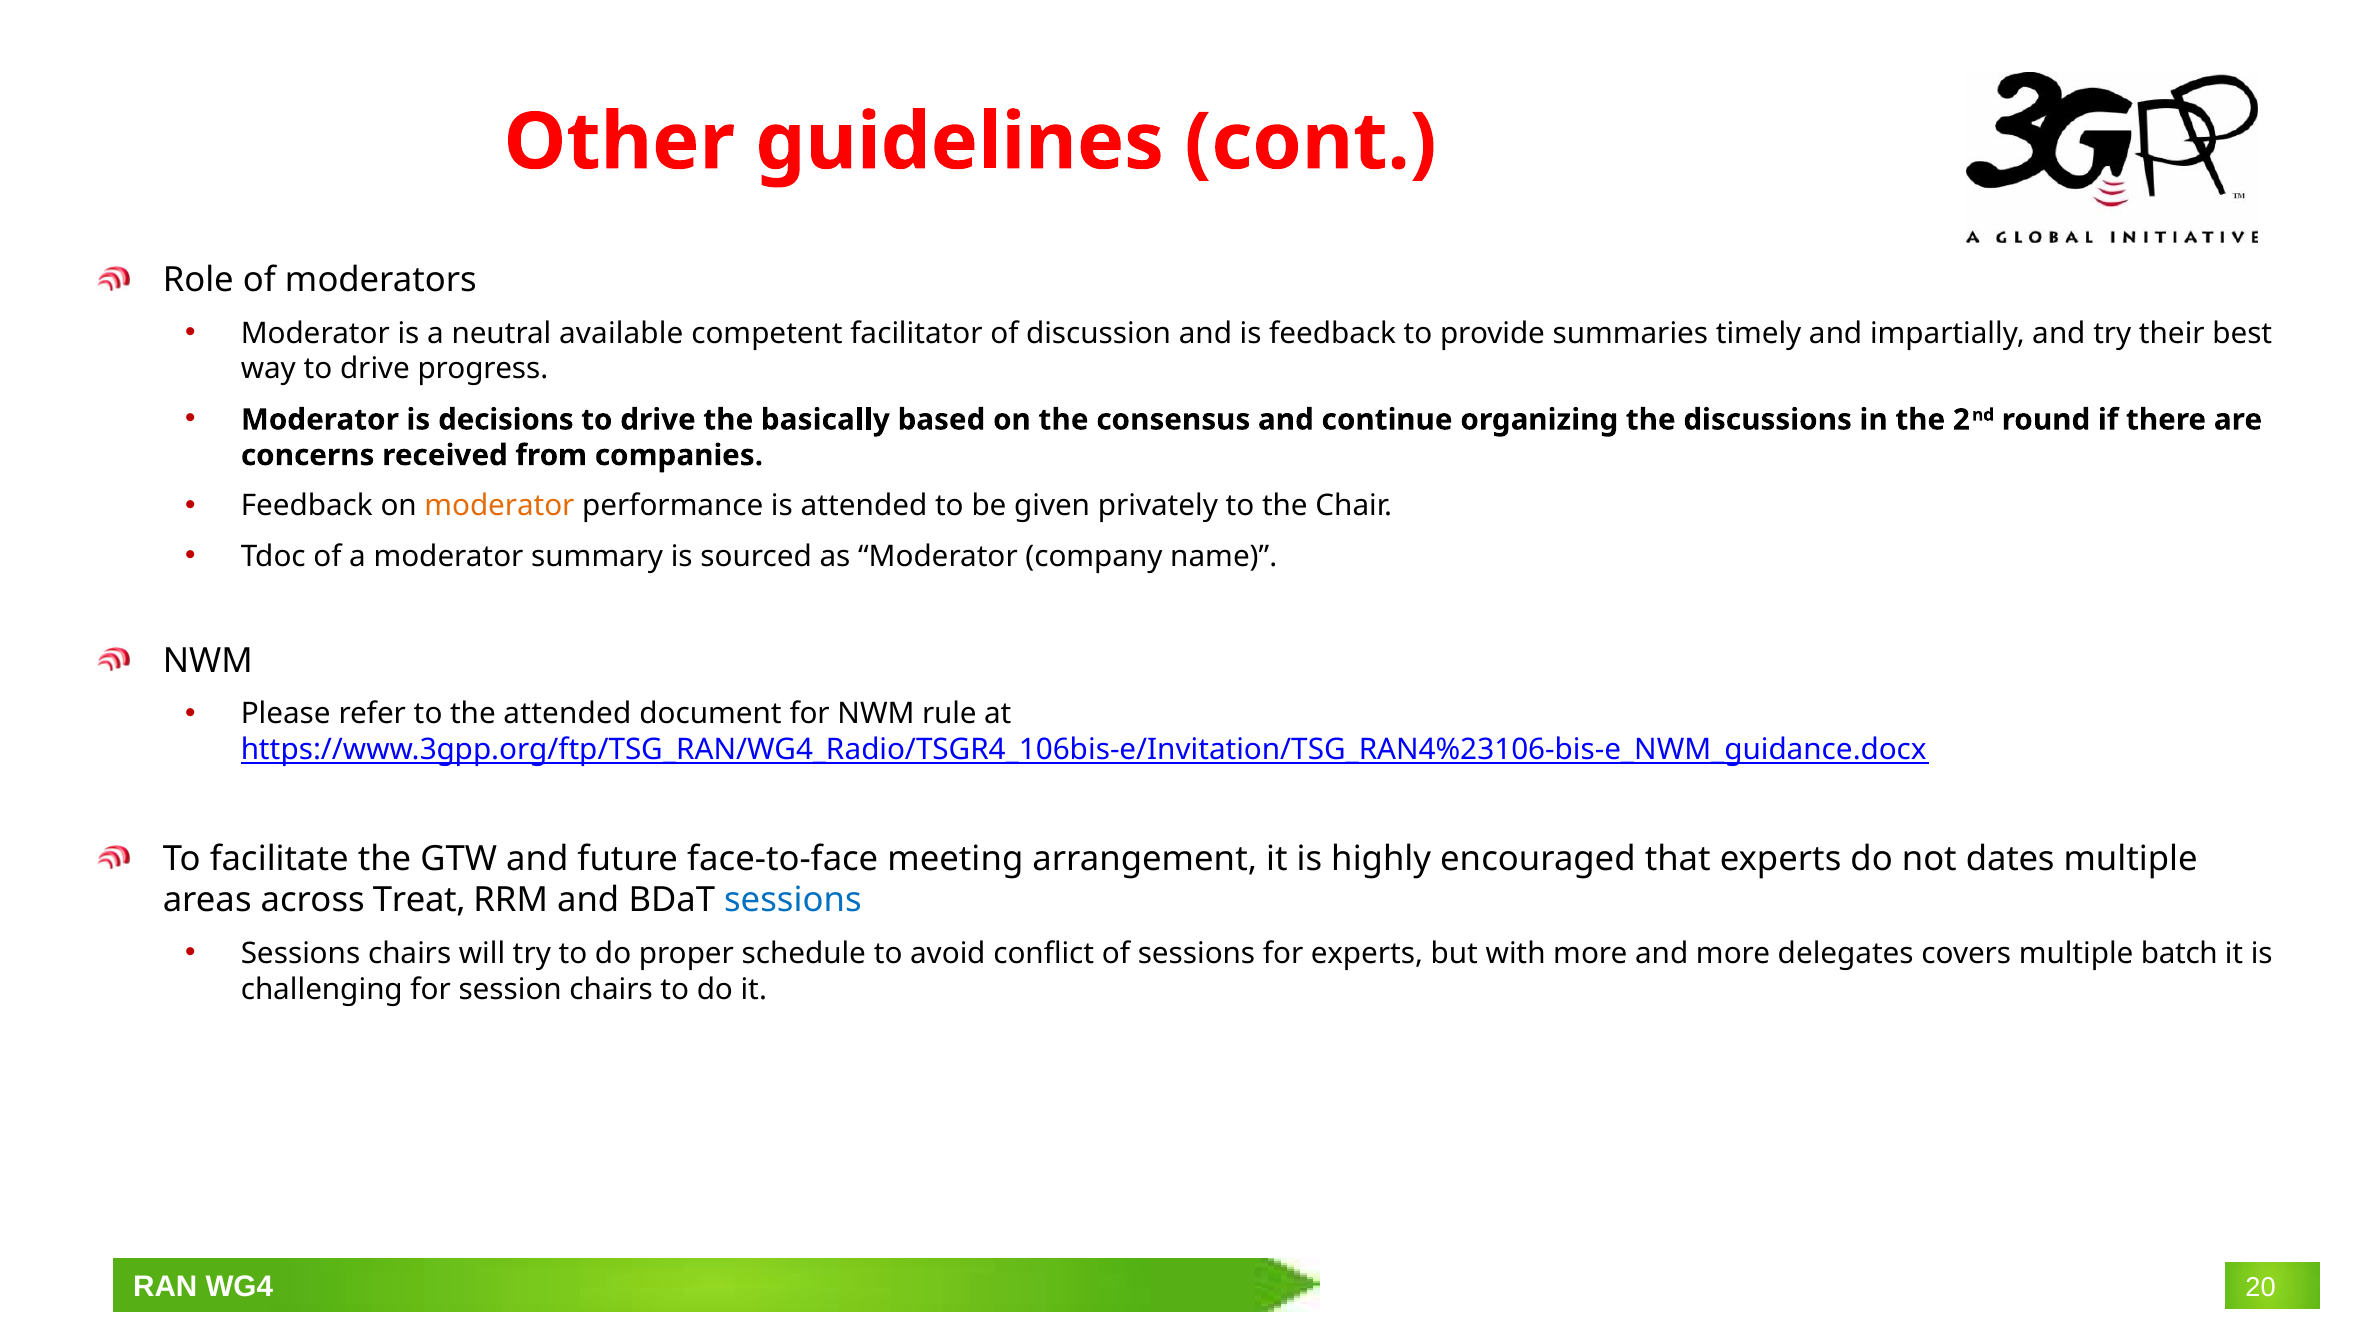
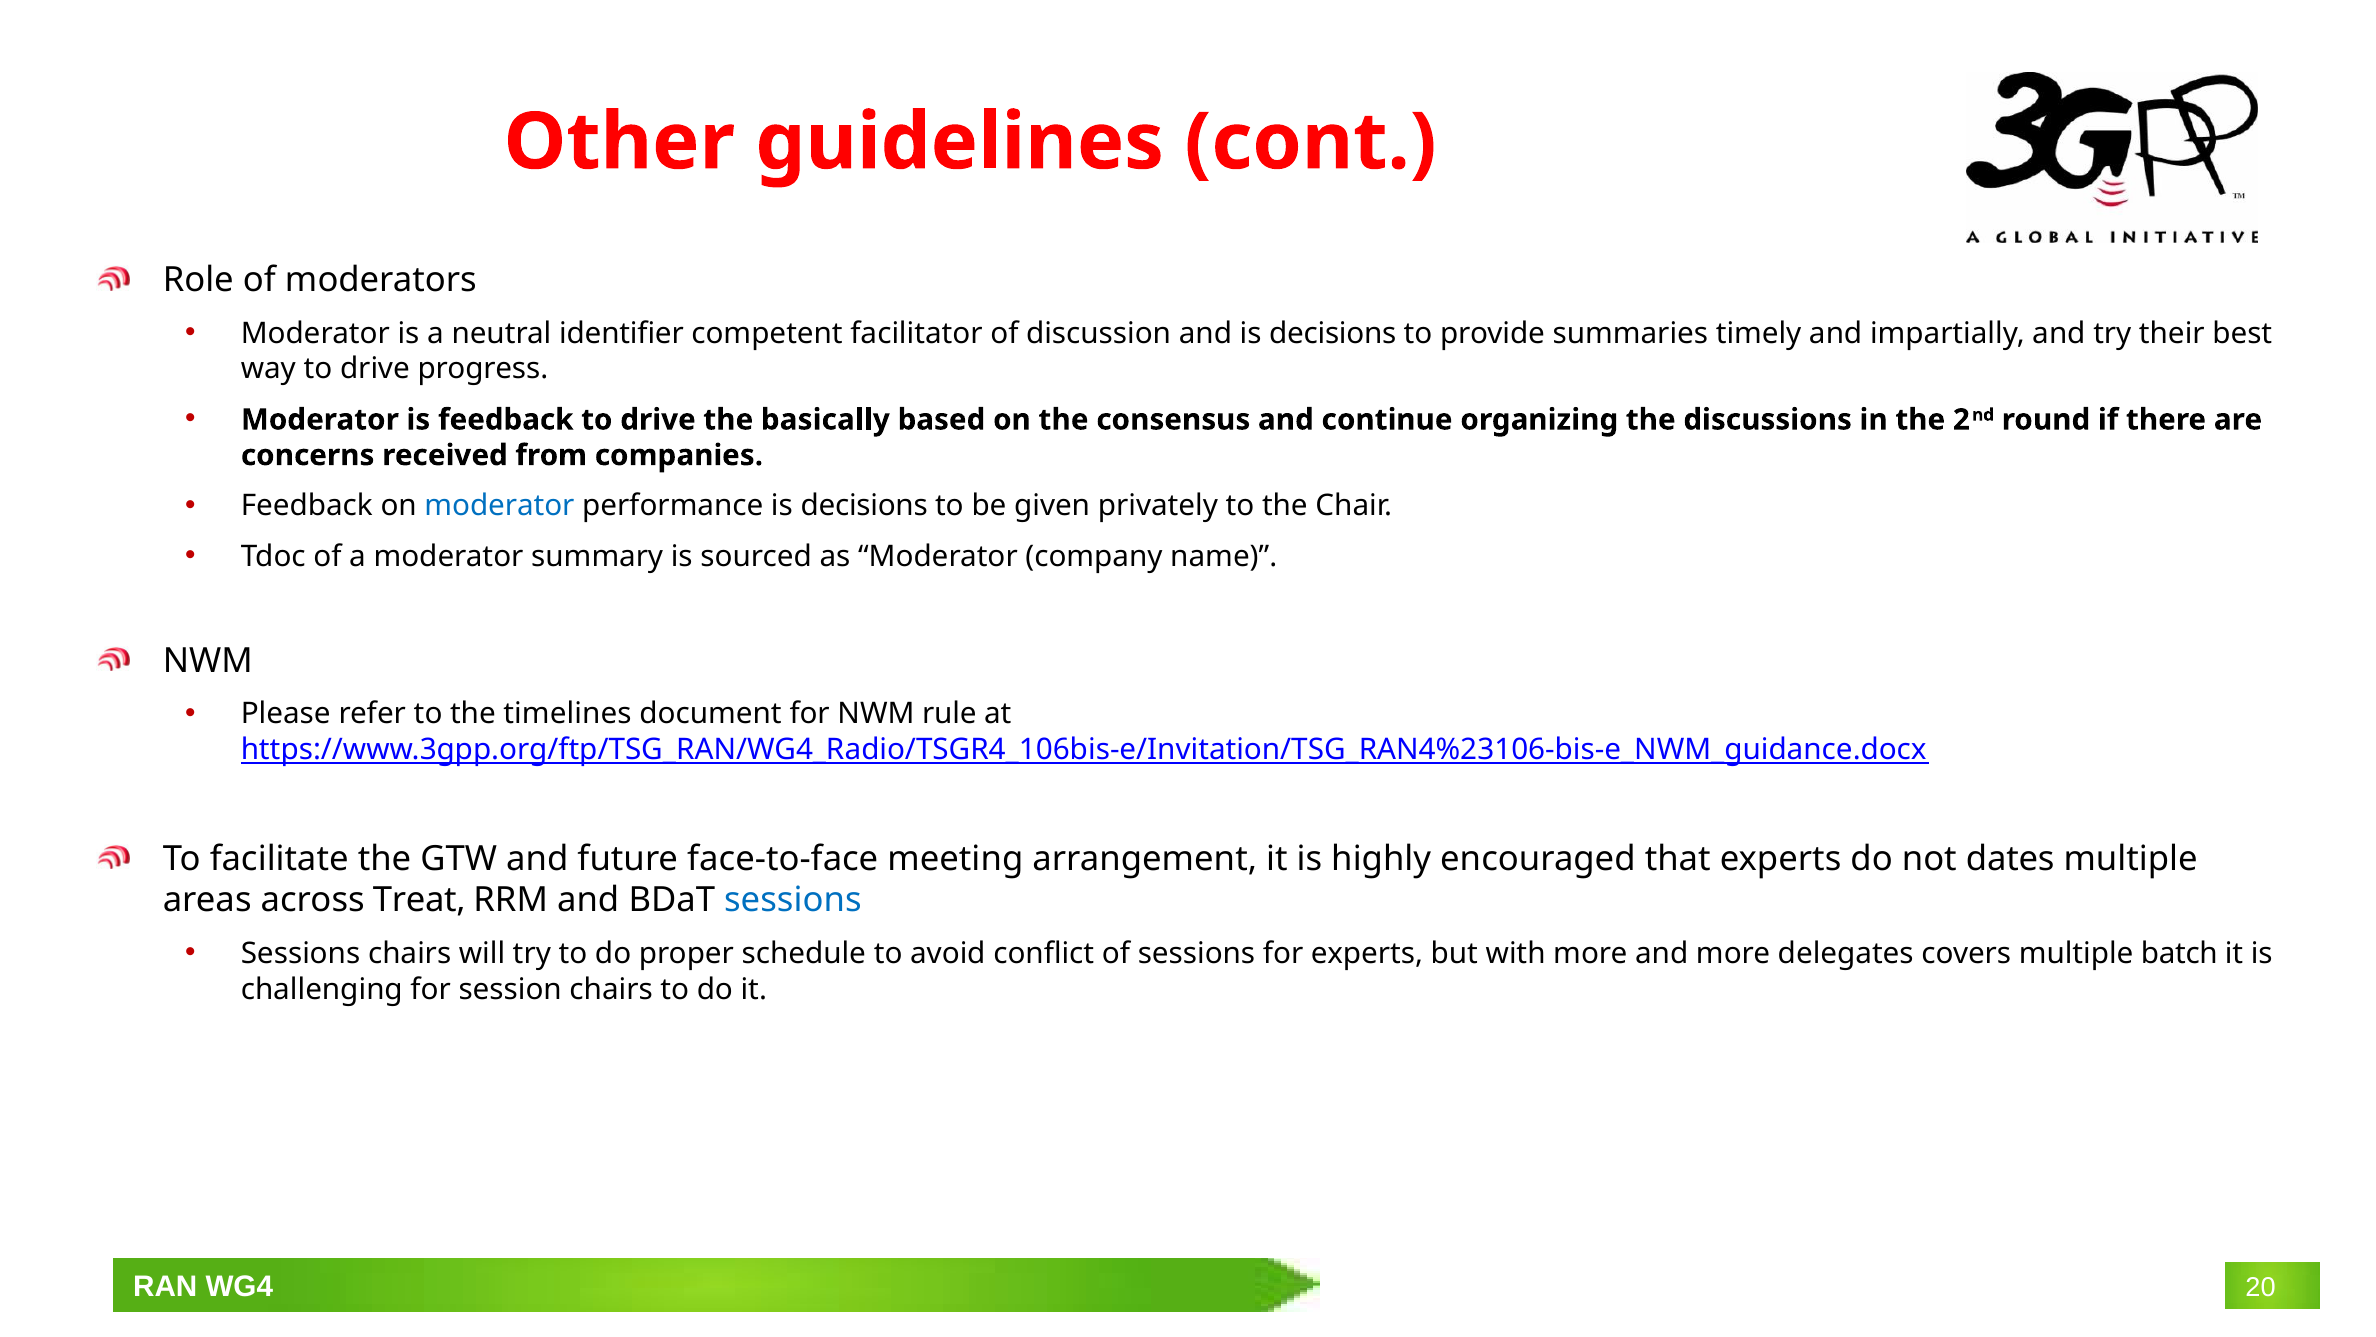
available: available -> identifier (621, 333)
and is feedback: feedback -> decisions (1333, 333)
is decisions: decisions -> feedback (506, 420)
moderator colour: orange -> blue (499, 506)
performance is attended: attended -> decisions (864, 506)
the attended: attended -> timelines (567, 714)
